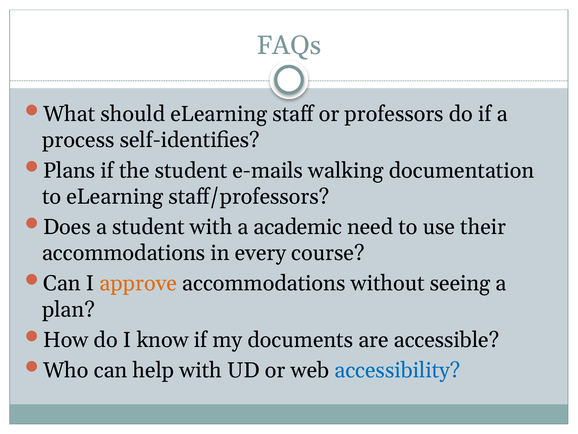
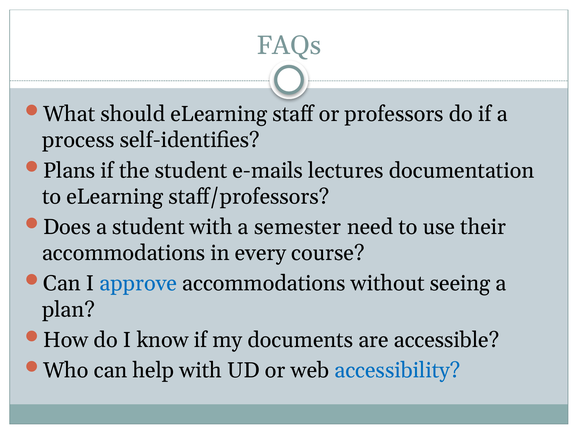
walking: walking -> lectures (346, 170)
academic: academic -> semester (298, 227)
approve colour: orange -> blue (138, 283)
